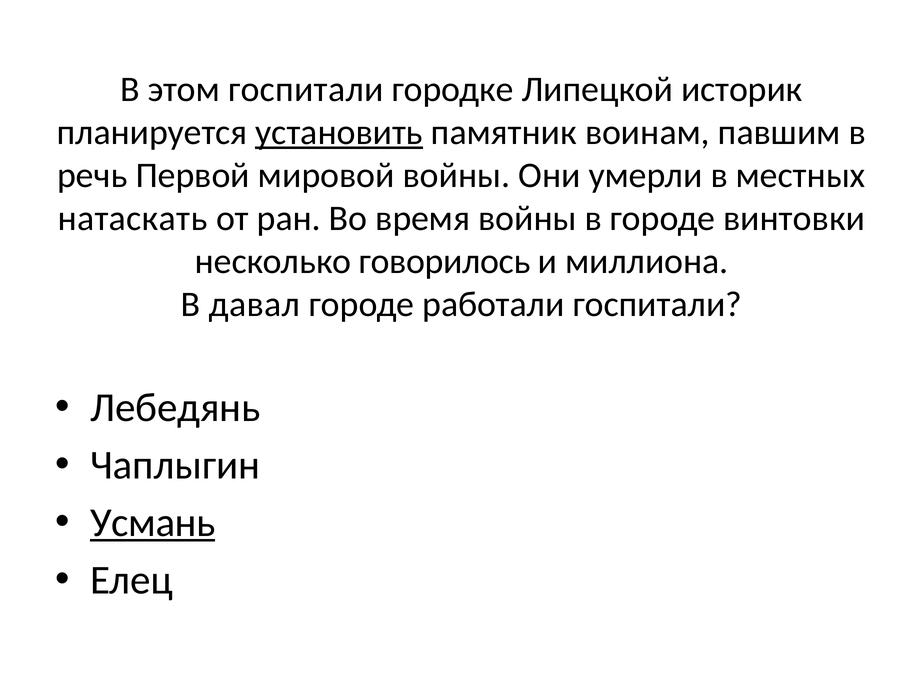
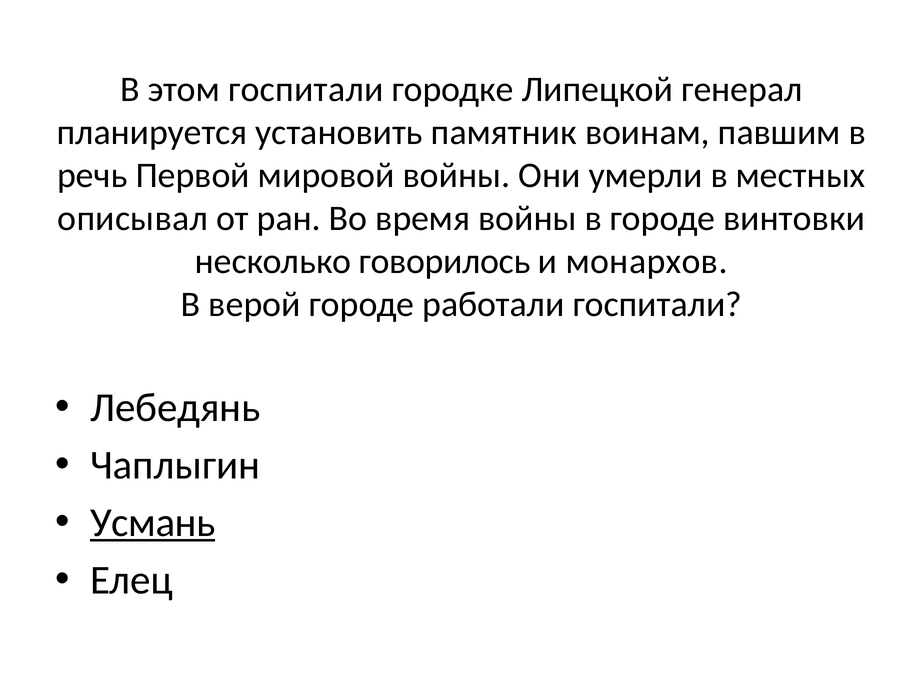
историк: историк -> генерал (742, 89)
установить underline: present -> none (339, 132)
натаскать: натаскать -> описывал (133, 218)
миллиона: миллиона -> монархов (647, 261)
давал: давал -> верой (255, 304)
